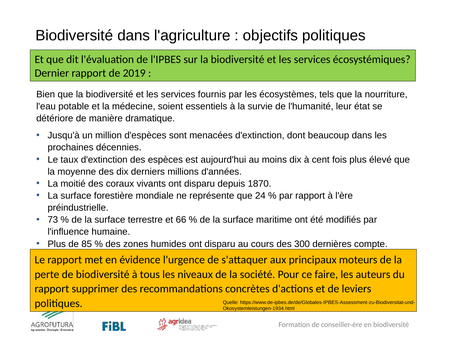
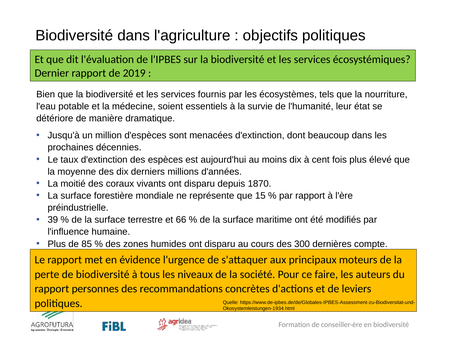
24: 24 -> 15 (260, 196)
73: 73 -> 39 (53, 220)
supprimer: supprimer -> personnes (95, 289)
